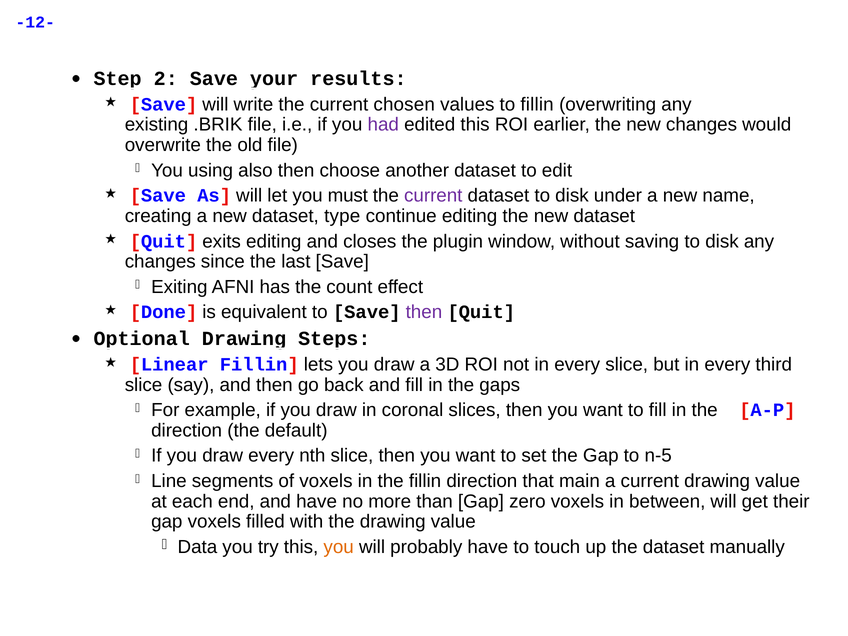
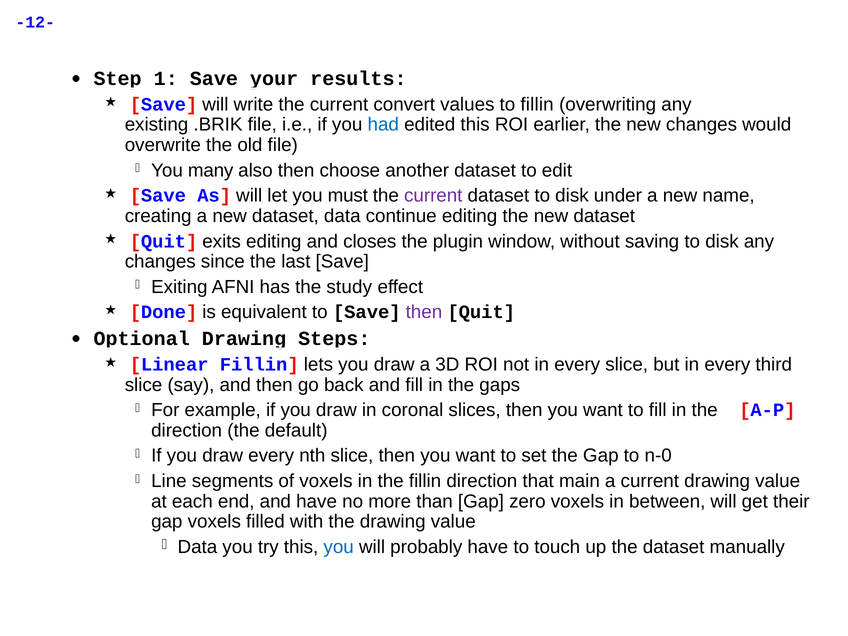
2: 2 -> 1 (166, 78)
chosen: chosen -> convert (404, 104)
had colour: purple -> blue (383, 125)
using: using -> many (211, 170)
dataset type: type -> data (342, 216)
count: count -> study (349, 287)
n-5: n-5 -> n-0 (658, 456)
you colour: orange -> blue (339, 547)
